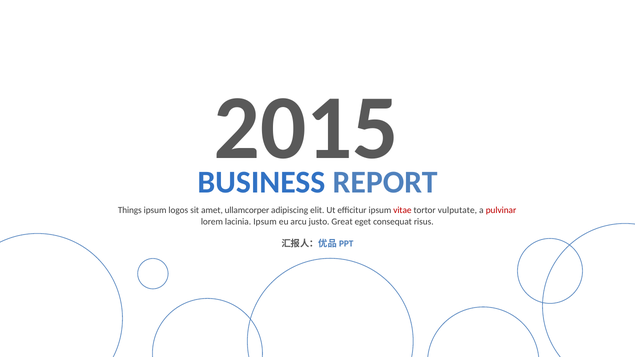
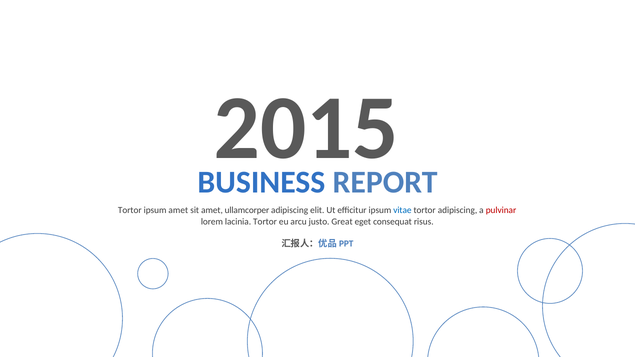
Things: Things -> Tortor (130, 210)
ipsum logos: logos -> amet (178, 210)
vitae colour: red -> blue (402, 210)
tortor vulputate: vulputate -> adipiscing (457, 210)
lacinia Ipsum: Ipsum -> Tortor (265, 222)
